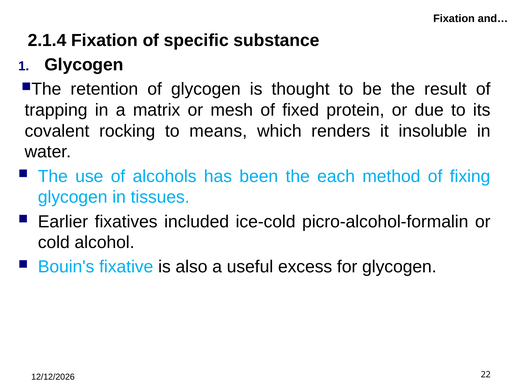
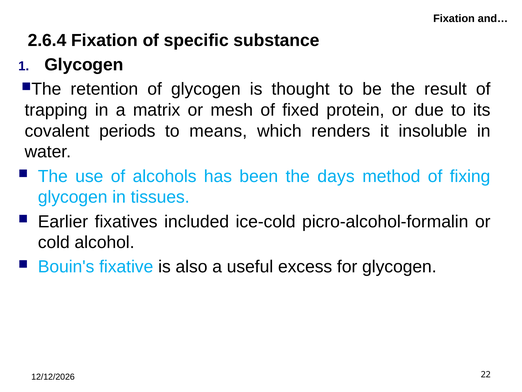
2.1.4: 2.1.4 -> 2.6.4 (47, 40)
rocking: rocking -> periods (127, 131)
each: each -> days (336, 176)
